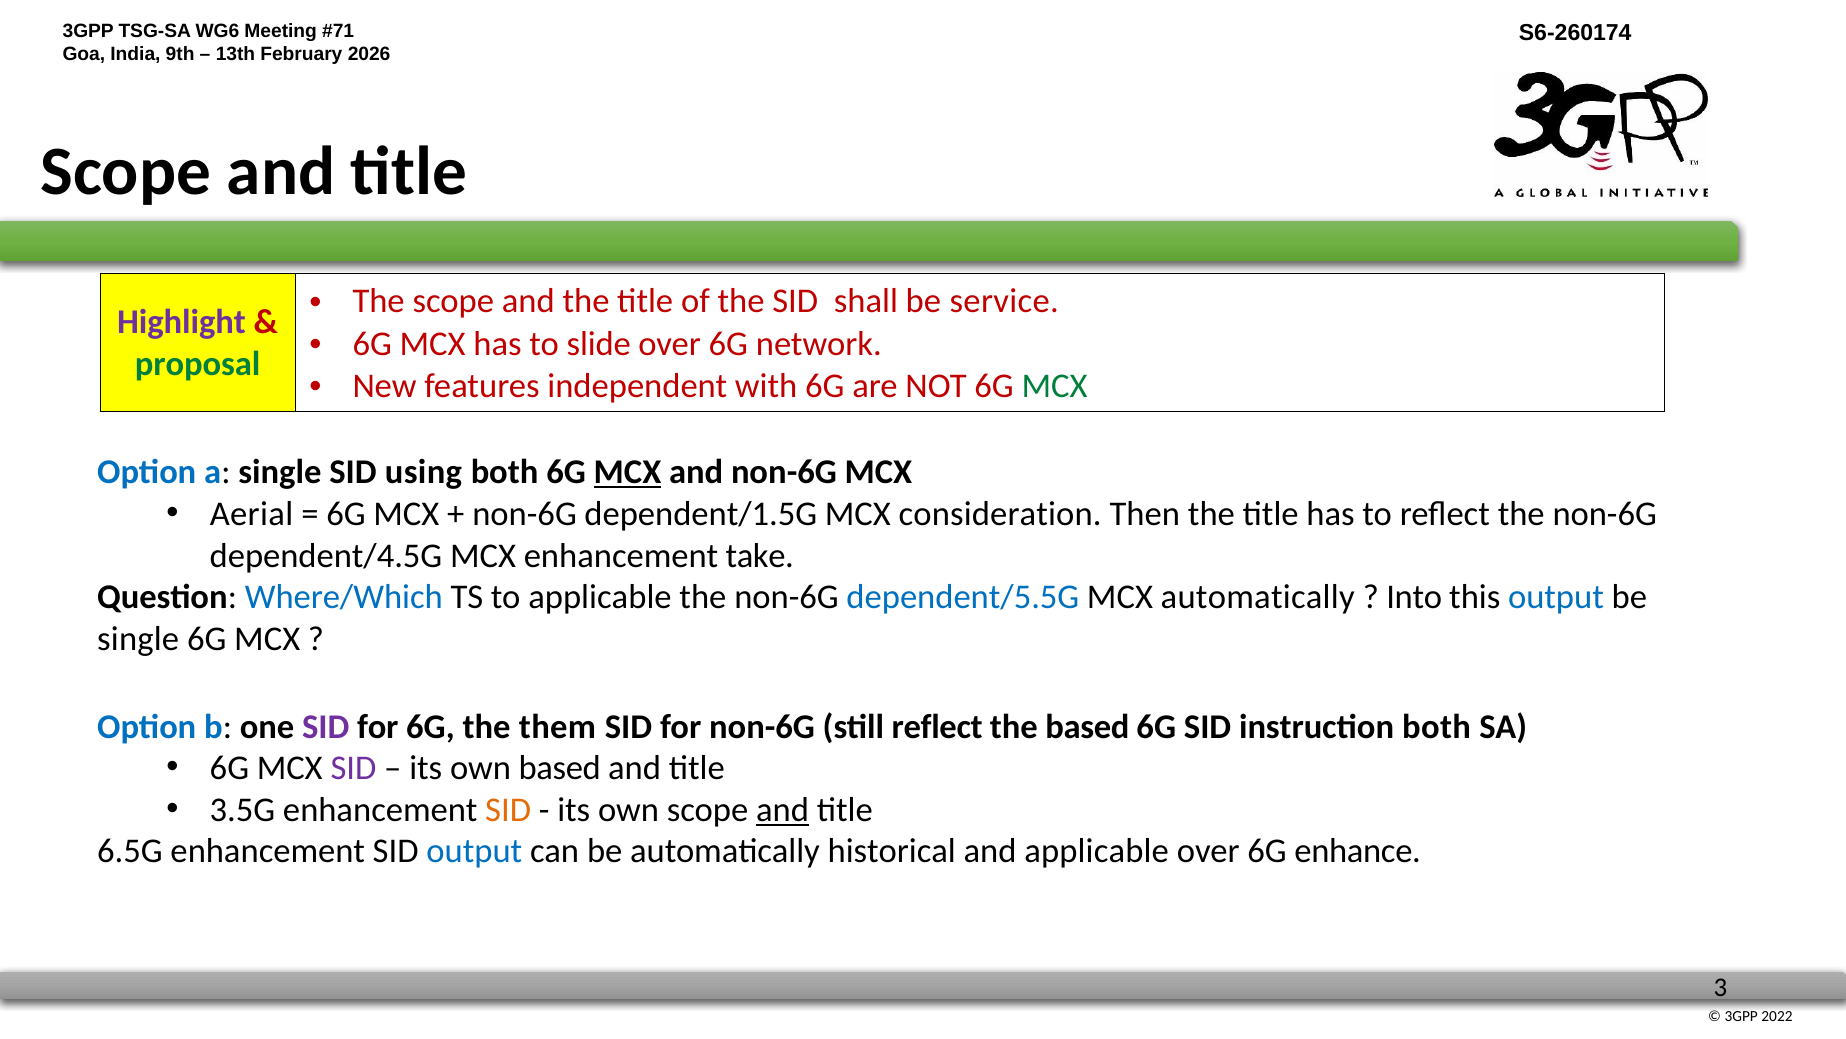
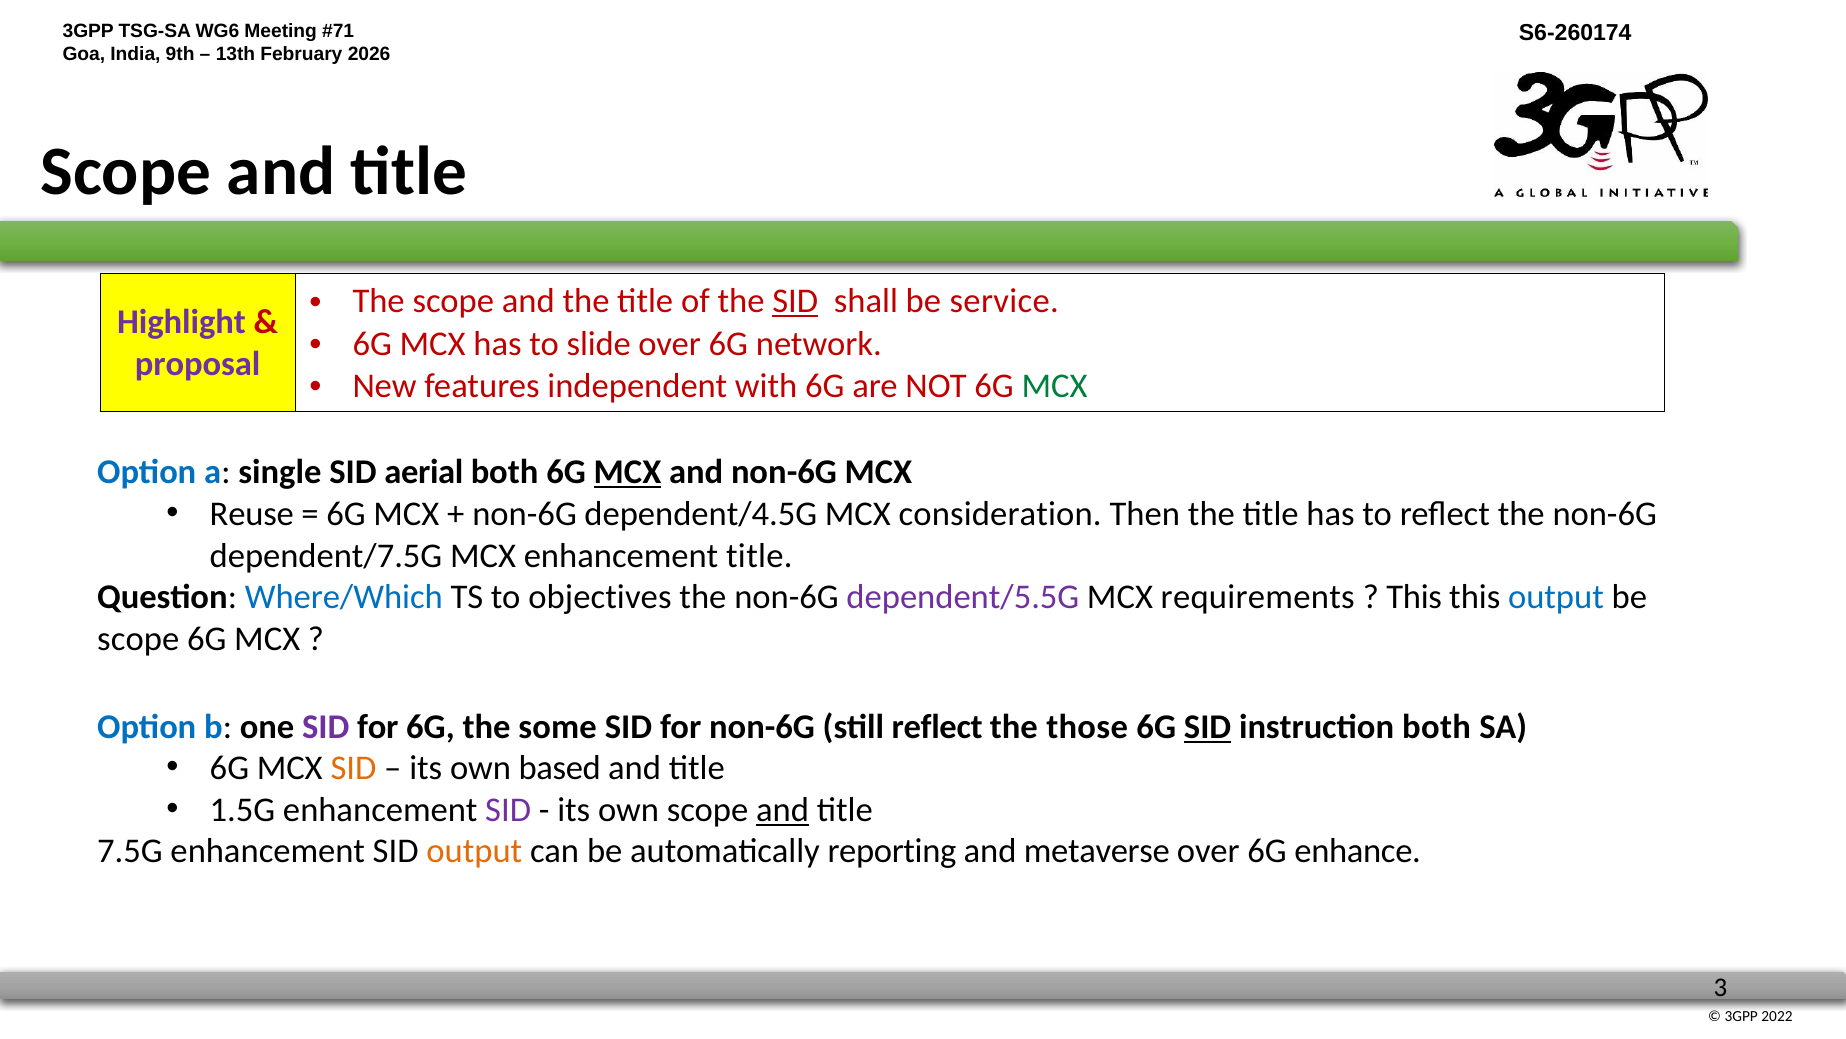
SID underline: none -> present (795, 301)
proposal colour: green -> purple (198, 364)
using: using -> aerial (424, 472)
Aerial: Aerial -> Reuse (252, 514)
dependent/1.5G: dependent/1.5G -> dependent/4.5G (701, 514)
dependent/4.5G: dependent/4.5G -> dependent/7.5G (326, 555)
enhancement take: take -> title (759, 555)
to applicable: applicable -> objectives (600, 597)
dependent/5.5G colour: blue -> purple (963, 597)
MCX automatically: automatically -> requirements (1258, 597)
Into: Into -> This (1414, 597)
single: single -> scope (138, 638)
them: them -> some (558, 726)
the based: based -> those (1087, 726)
SID underline: none -> present (1208, 726)
SID colour: purple -> orange (353, 768)
3.5G: 3.5G -> 1.5G (242, 809)
SID colour: orange -> purple (508, 809)
6.5G: 6.5G -> 7.5G (130, 851)
output colour: blue -> orange (474, 851)
historical: historical -> reporting (892, 851)
and applicable: applicable -> metaverse (1097, 851)
